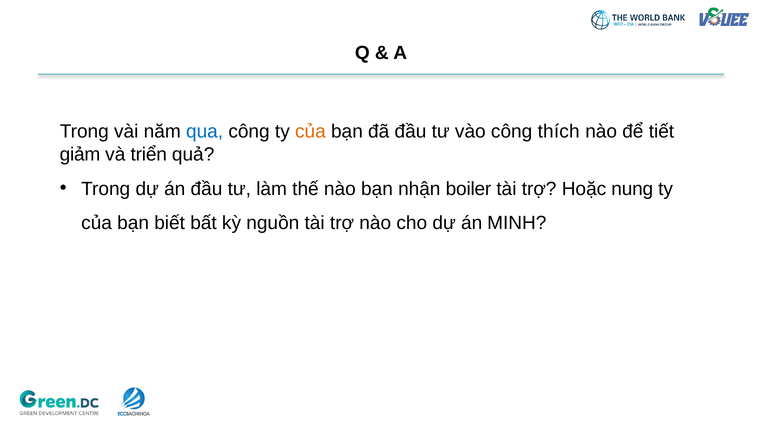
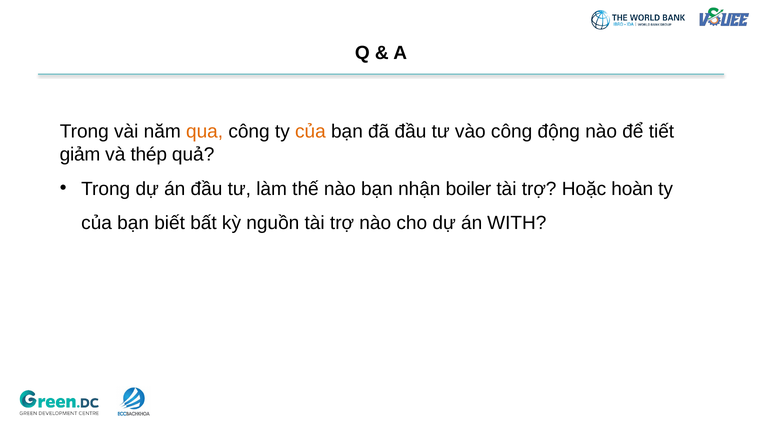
qua colour: blue -> orange (205, 131)
thích: thích -> động (559, 131)
triển: triển -> thép (149, 154)
nung: nung -> hoàn (632, 189)
MINH: MINH -> WITH (517, 223)
